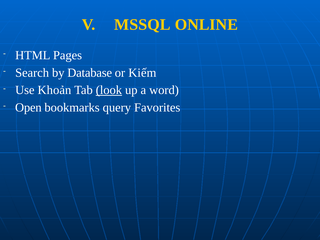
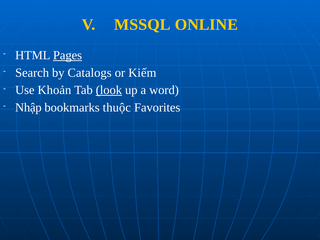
Pages underline: none -> present (68, 55)
Database: Database -> Catalogs (90, 73)
Open: Open -> Nhập (28, 108)
query: query -> thuộc (117, 108)
